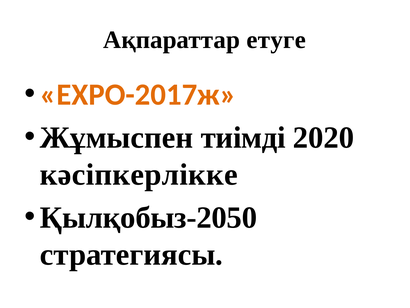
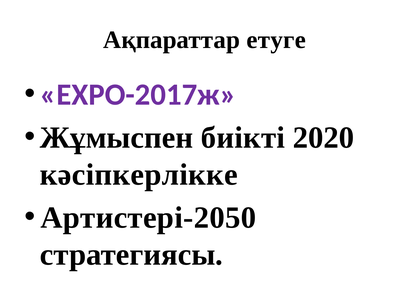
ЕХРО-2017ж colour: orange -> purple (138, 94)
тиімді: тиімді -> биікті (243, 137)
Қылқобыз-2050: Қылқобыз-2050 -> Артистері-2050 (148, 217)
